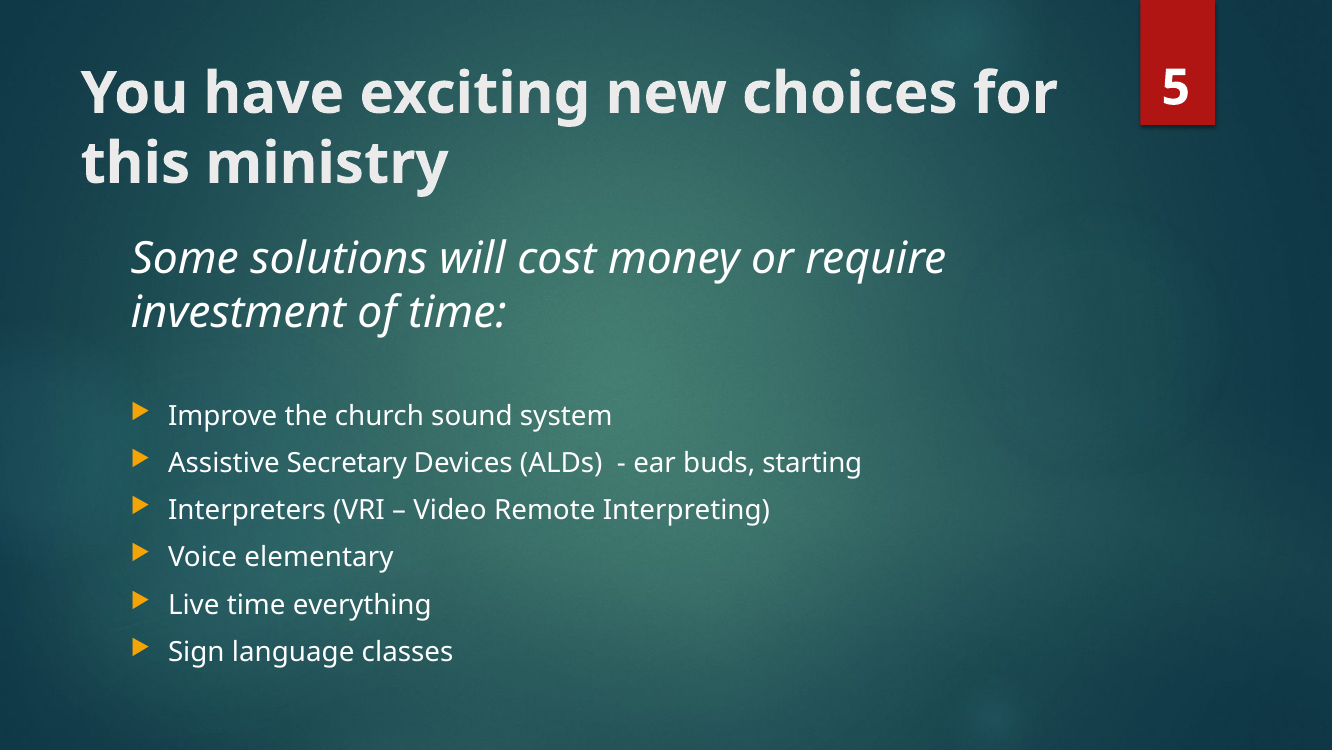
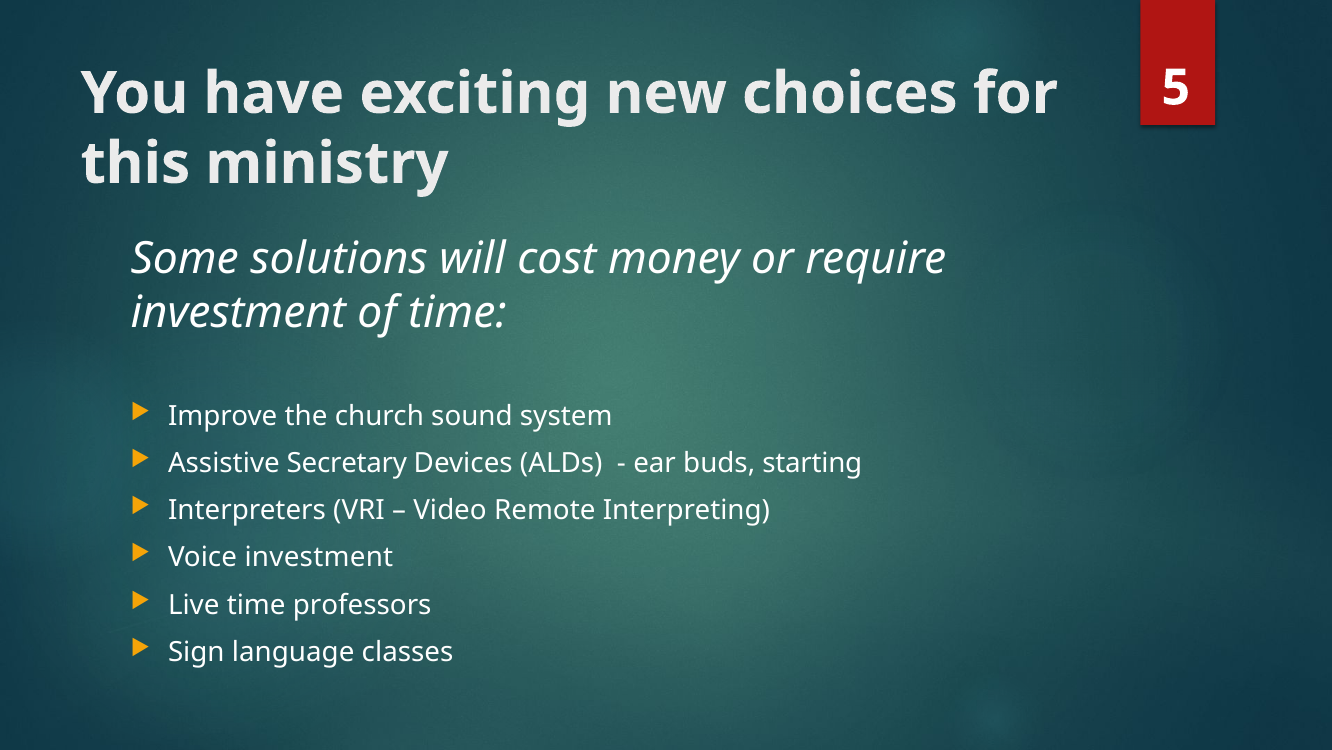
Voice elementary: elementary -> investment (319, 557)
everything: everything -> professors (362, 604)
